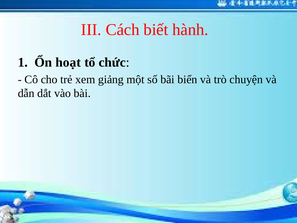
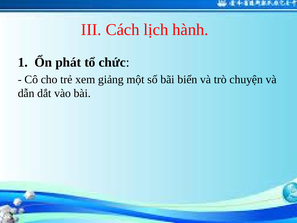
biết: biết -> lịch (156, 30)
hoạt: hoạt -> phát (68, 62)
